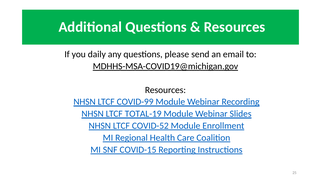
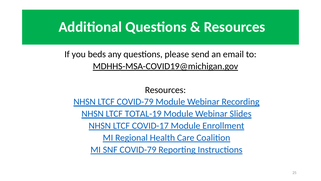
daily: daily -> beds (97, 54)
LTCF COVID-99: COVID-99 -> COVID-79 (135, 102)
COVID-52: COVID-52 -> COVID-17 (150, 126)
SNF COVID-15: COVID-15 -> COVID-79 (138, 150)
